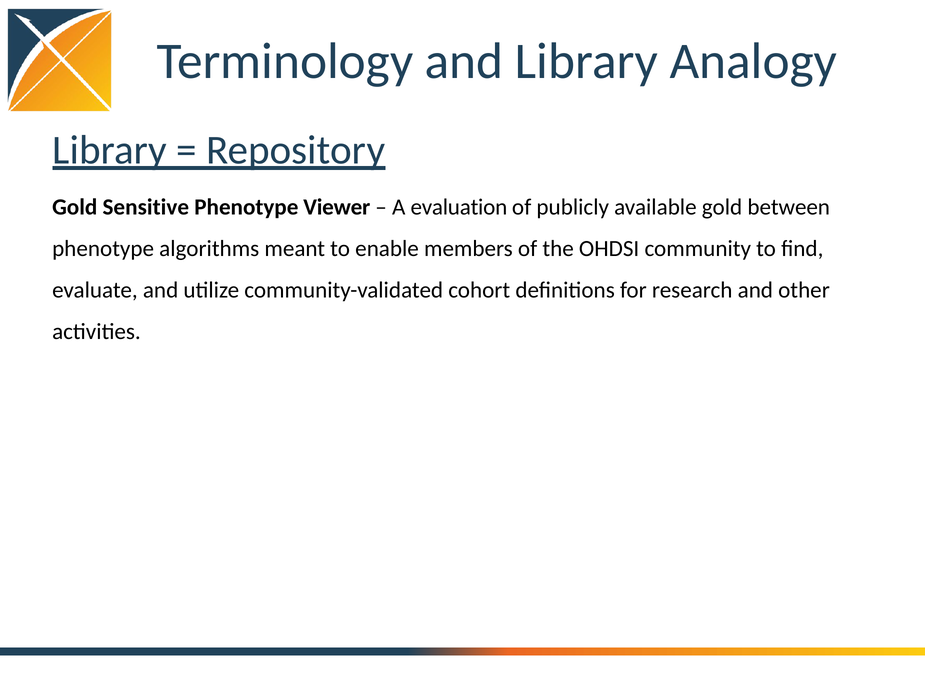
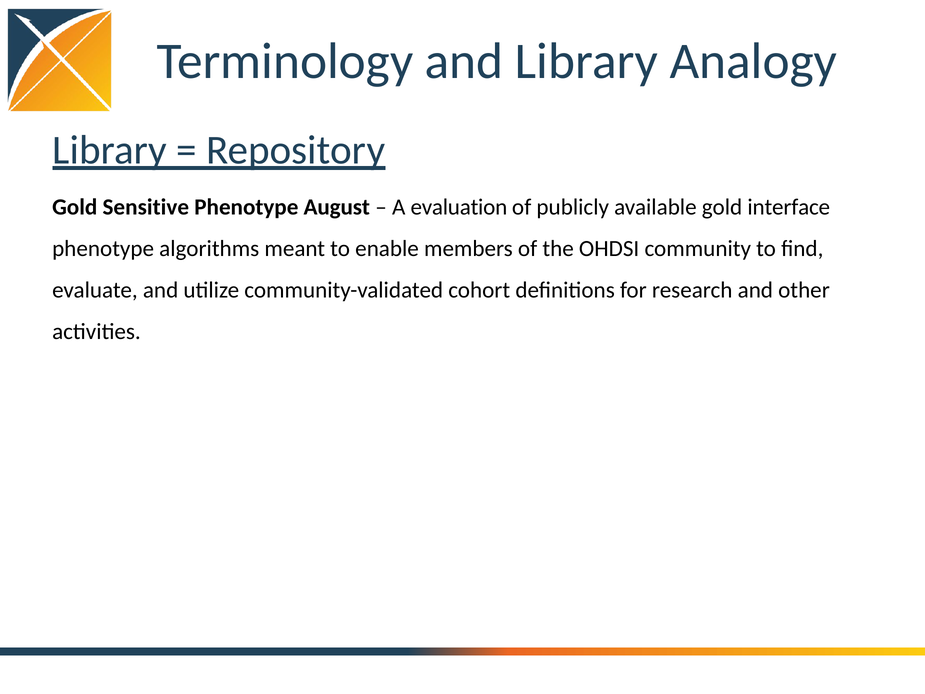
Viewer: Viewer -> August (337, 207)
between: between -> interface (789, 207)
